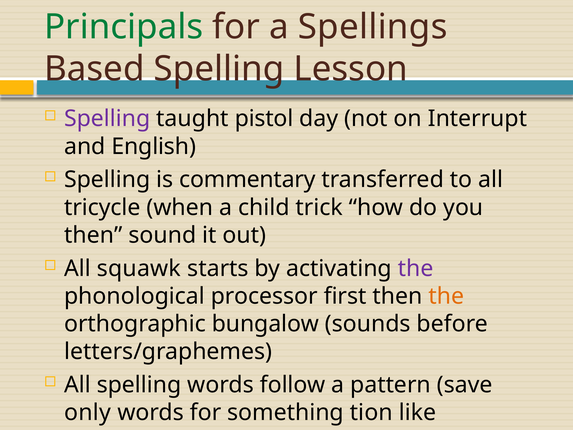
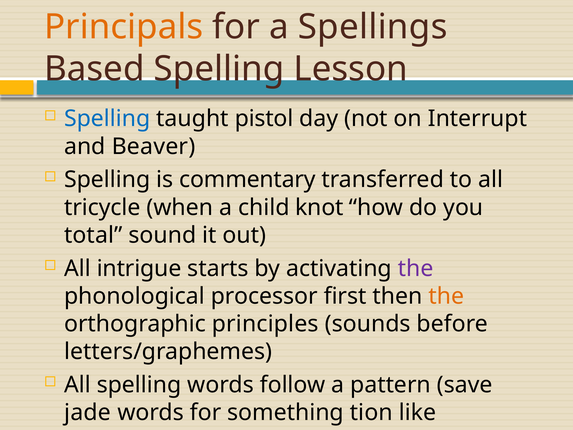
Principals colour: green -> orange (124, 27)
Spelling colour: purple -> blue (107, 119)
English: English -> Beaver (154, 146)
trick: trick -> knot (319, 207)
then: then -> total (93, 235)
squawk: squawk -> intrigue (139, 268)
bungalow: bungalow -> principles (265, 324)
only: only -> jade (88, 412)
